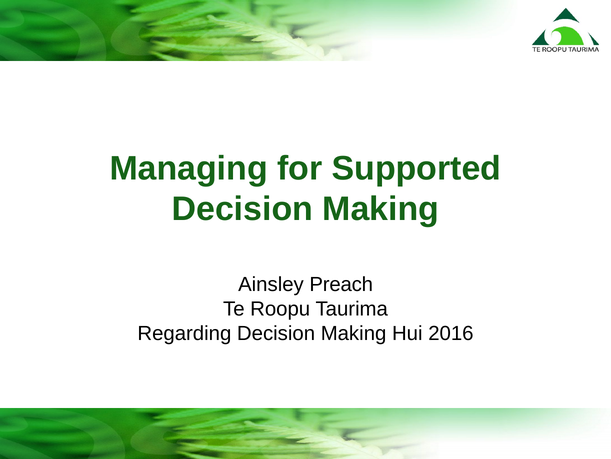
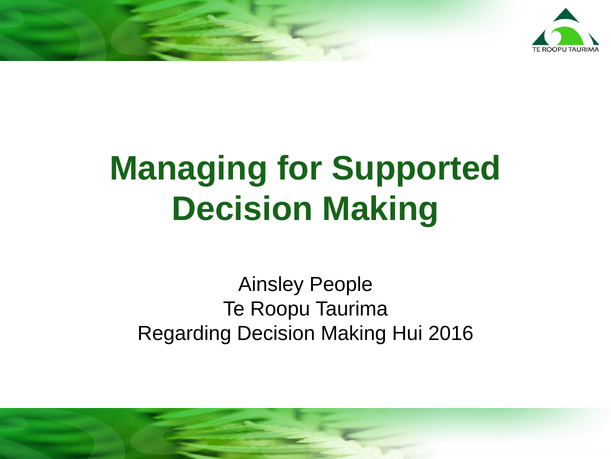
Preach: Preach -> People (341, 284)
